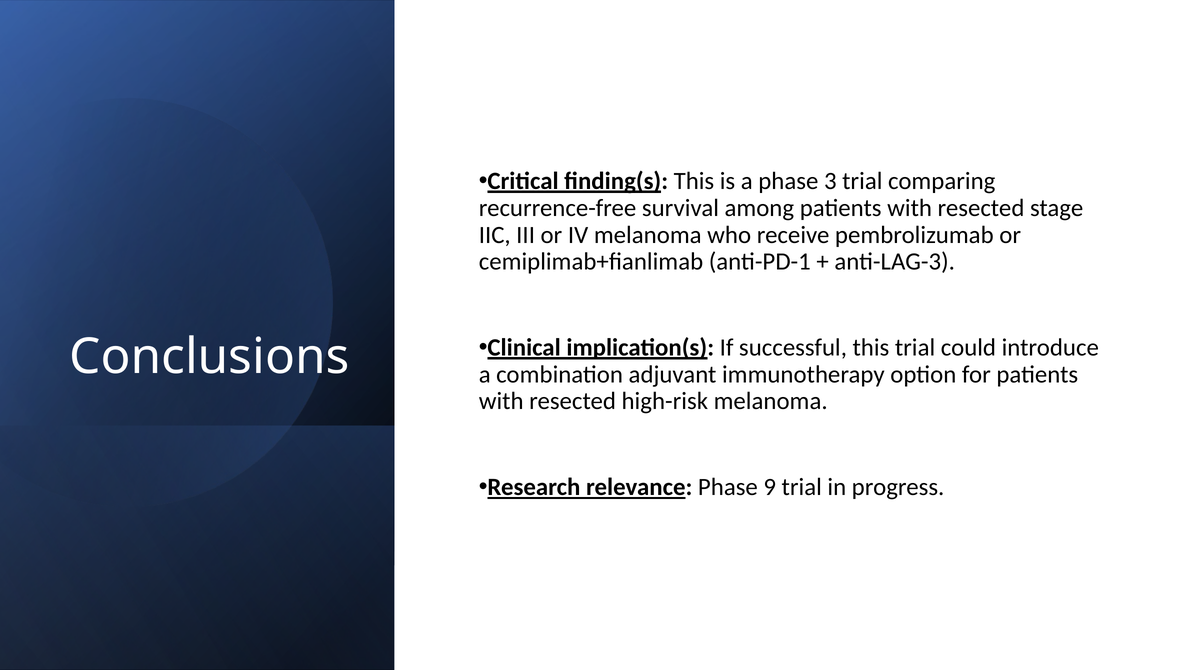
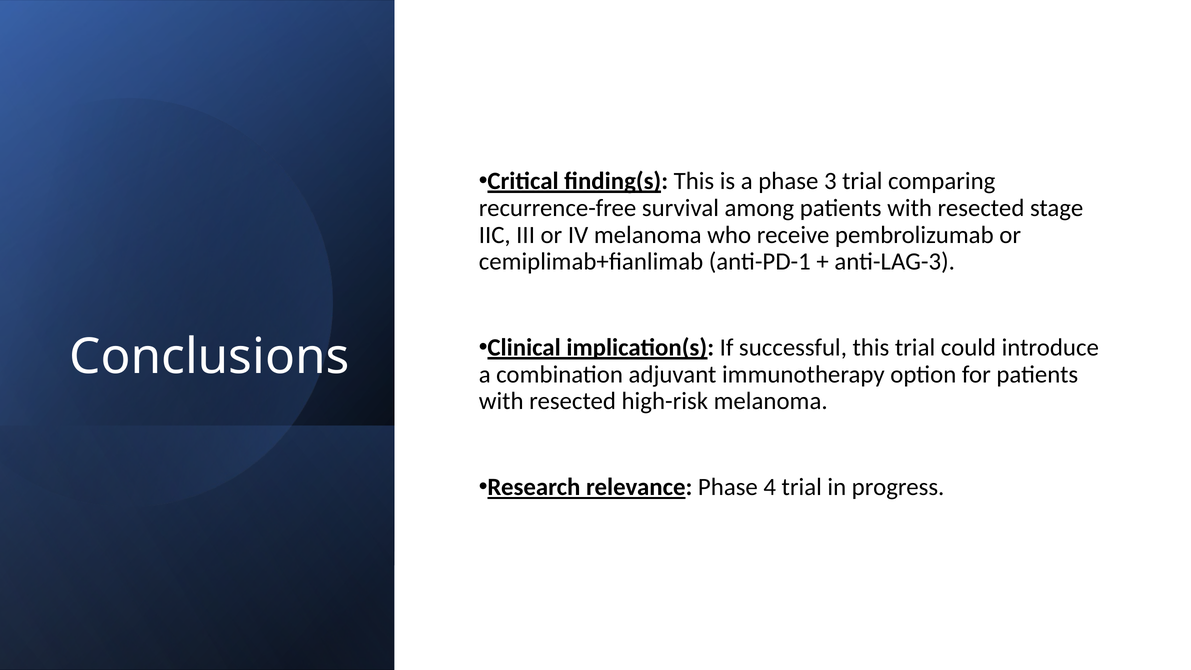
9: 9 -> 4 (770, 487)
